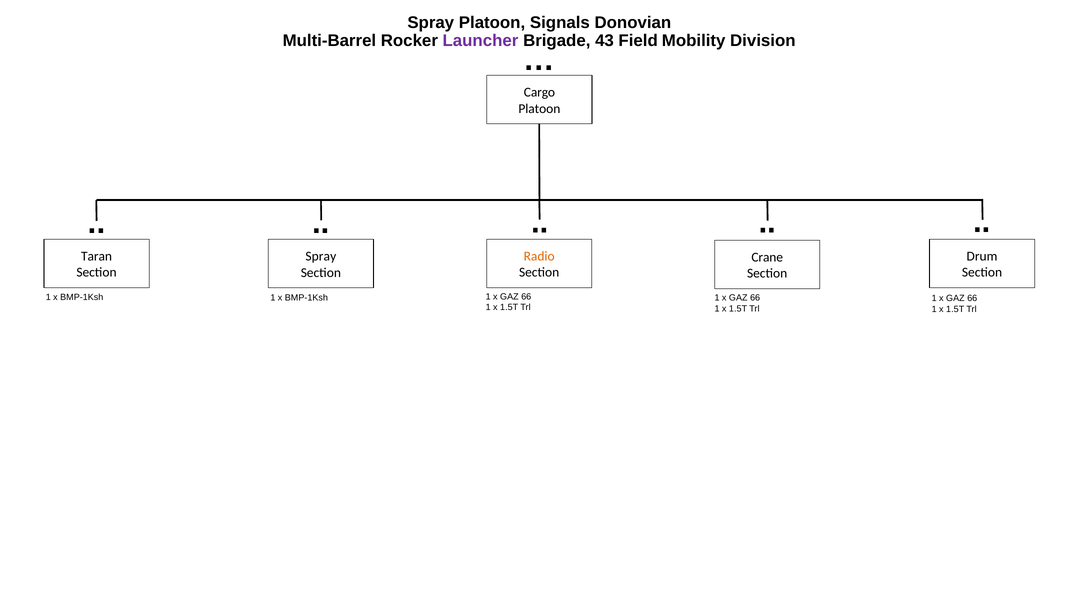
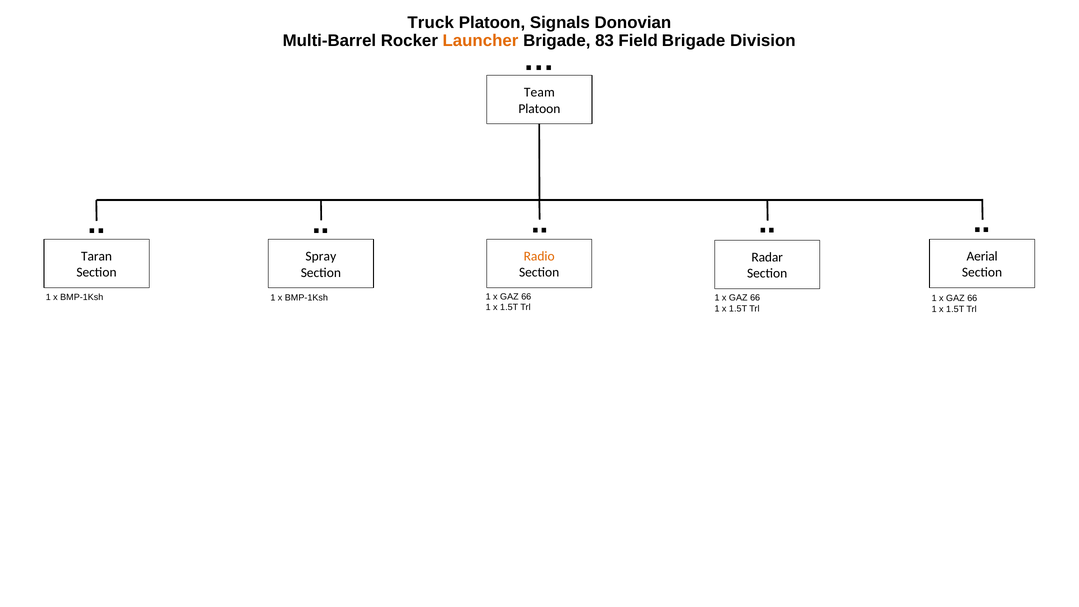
Spray: Spray -> Truck (431, 23)
Launcher colour: purple -> orange (480, 41)
43: 43 -> 83 (605, 41)
Field Mobility: Mobility -> Brigade (694, 41)
Cargo: Cargo -> Team (539, 92)
Drum: Drum -> Aerial (982, 256)
Crane: Crane -> Radar (767, 257)
